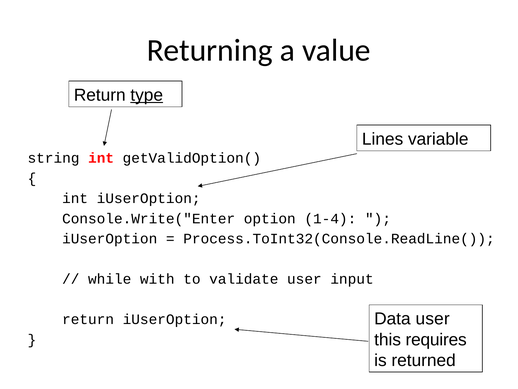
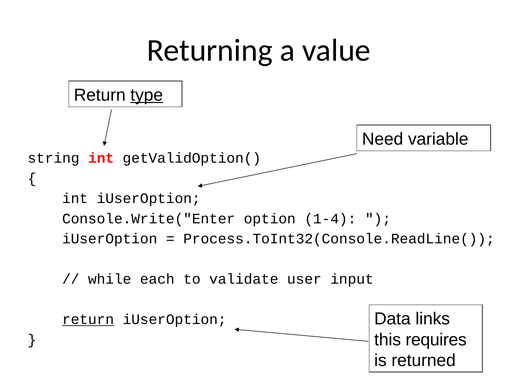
Lines: Lines -> Need (383, 139)
with: with -> each (157, 279)
Data user: user -> links (433, 318)
return underline: none -> present (88, 319)
